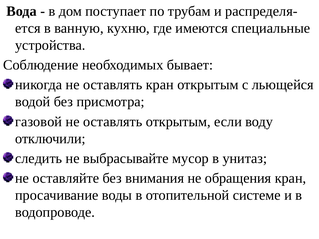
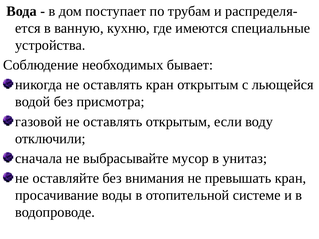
следить: следить -> сначала (39, 159)
обращения: обращения -> превышать (238, 178)
